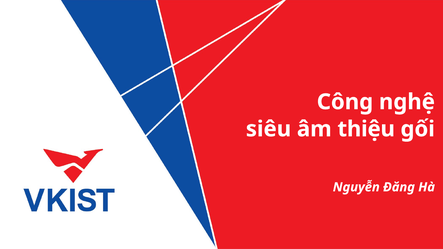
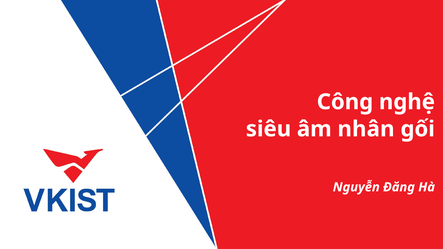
thiệu: thiệu -> nhân (366, 129)
